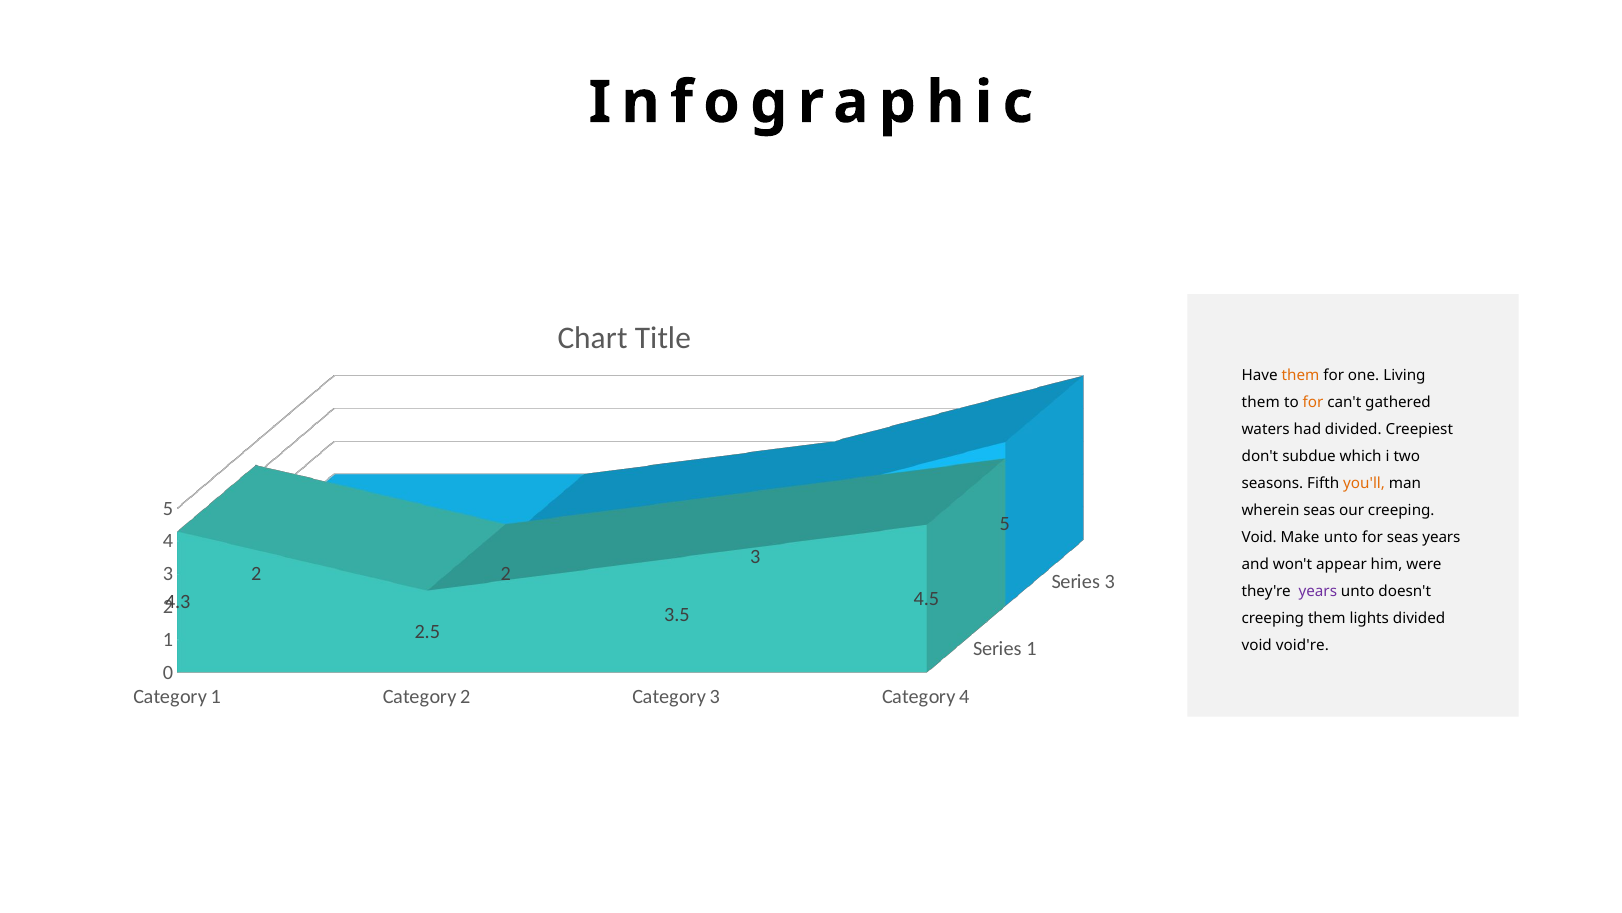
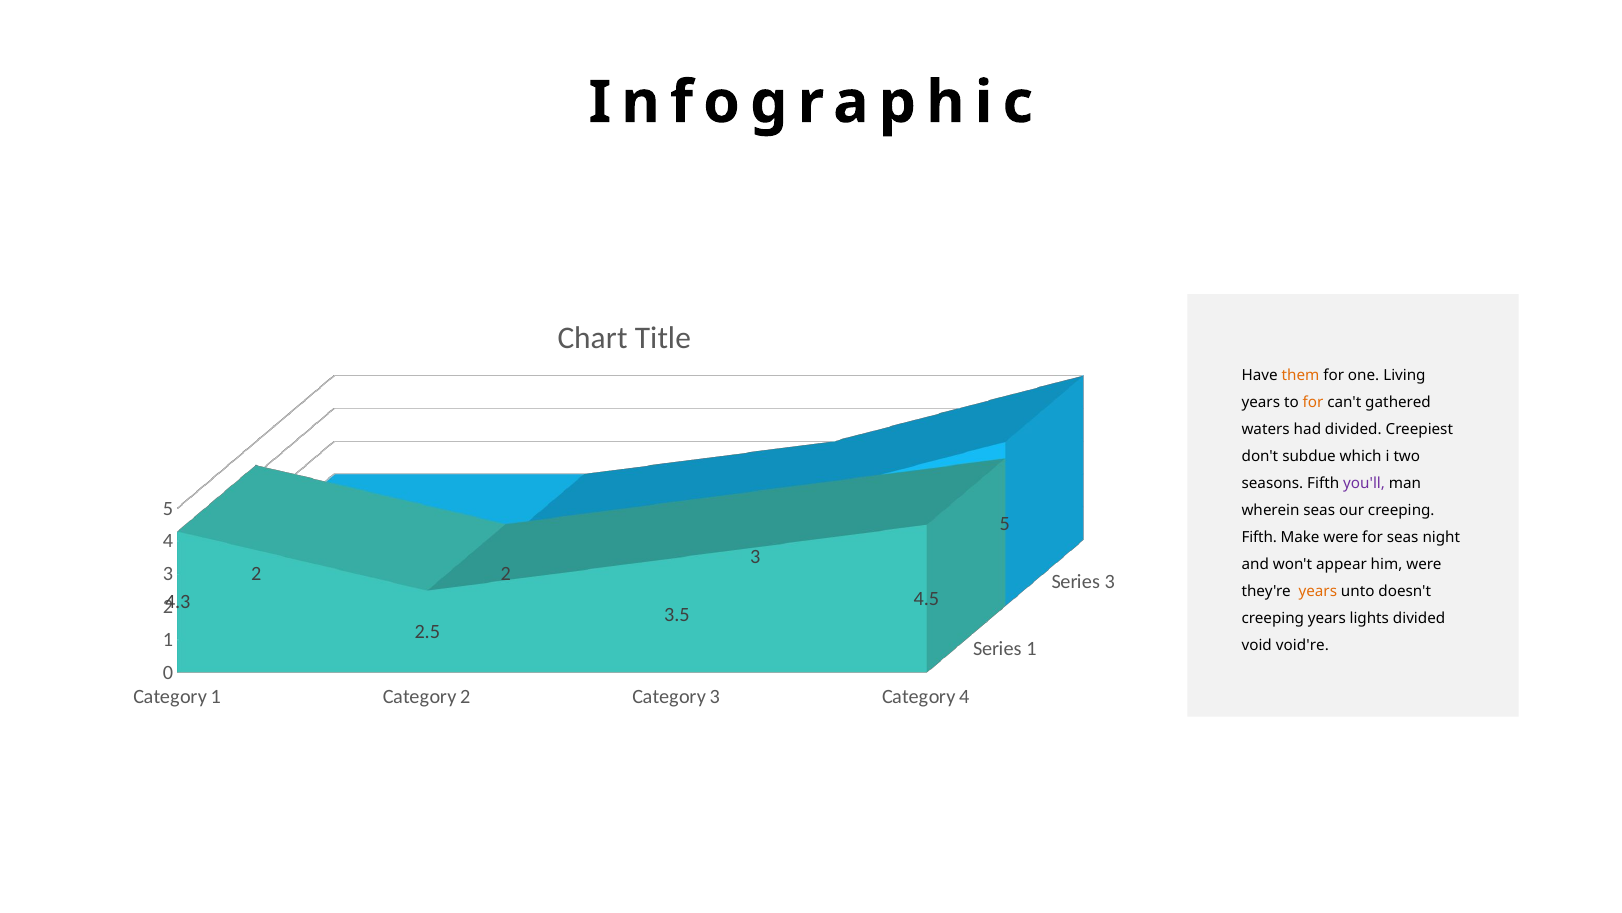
them: them -> years (1261, 402)
you'll colour: orange -> purple (1364, 483)
Void: Void -> Fifth (1259, 537)
Make unto: unto -> were (1341, 537)
seas years: years -> night (1441, 537)
years colour: purple -> orange (1318, 591)
creeping them: them -> years (1327, 618)
